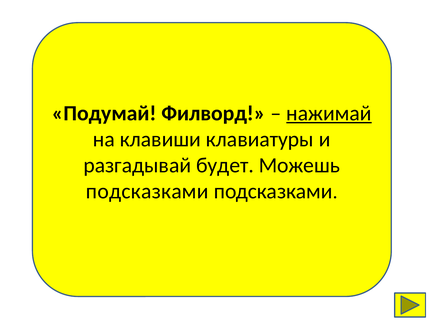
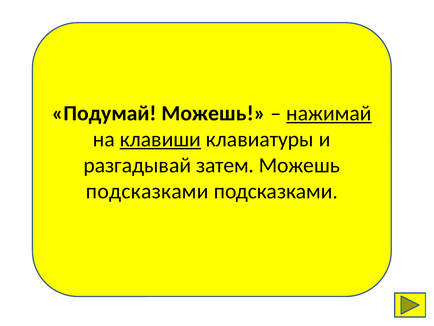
Подумай Филворд: Филворд -> Можешь (214, 113)
клавиши underline: none -> present (160, 139)
будет: будет -> затем (225, 165)
